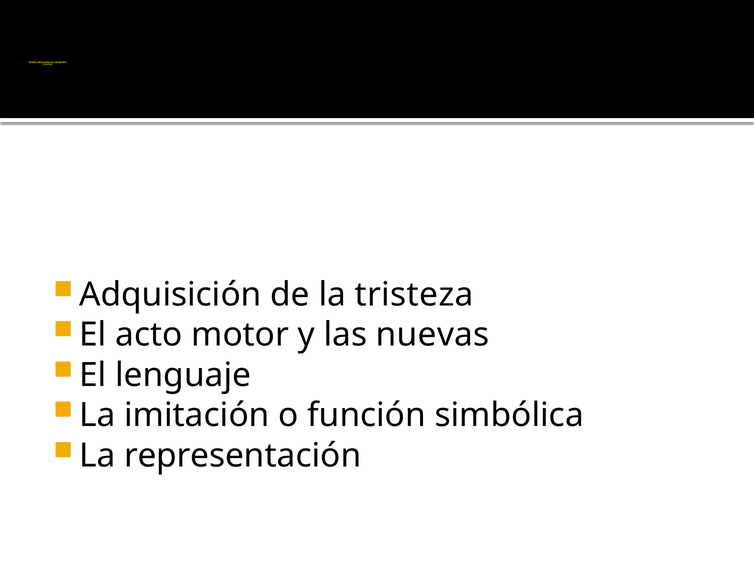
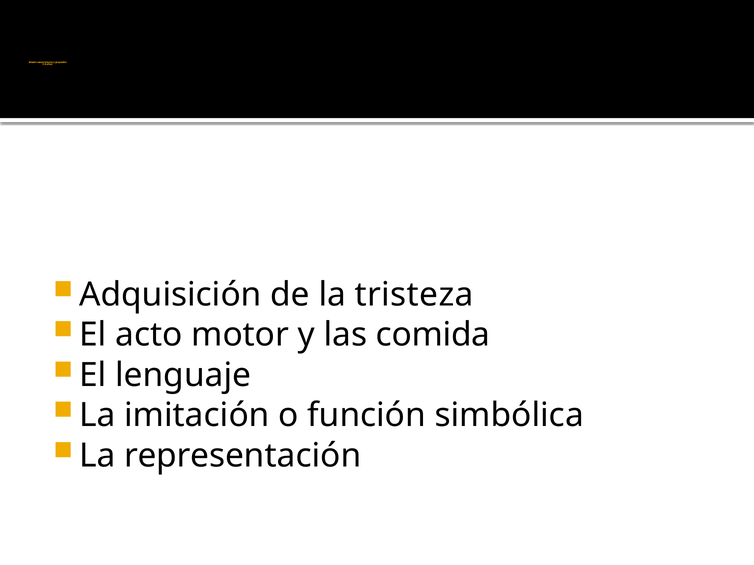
nuevas: nuevas -> comida (433, 335)
